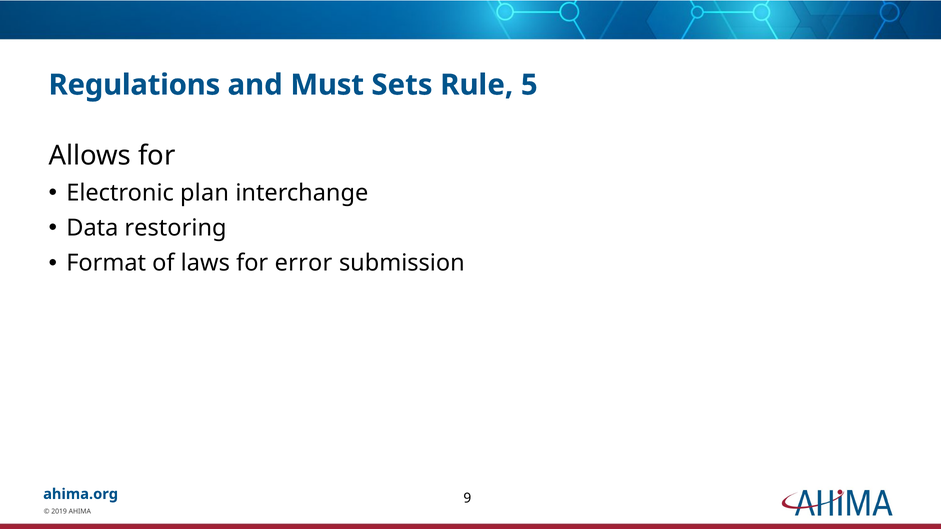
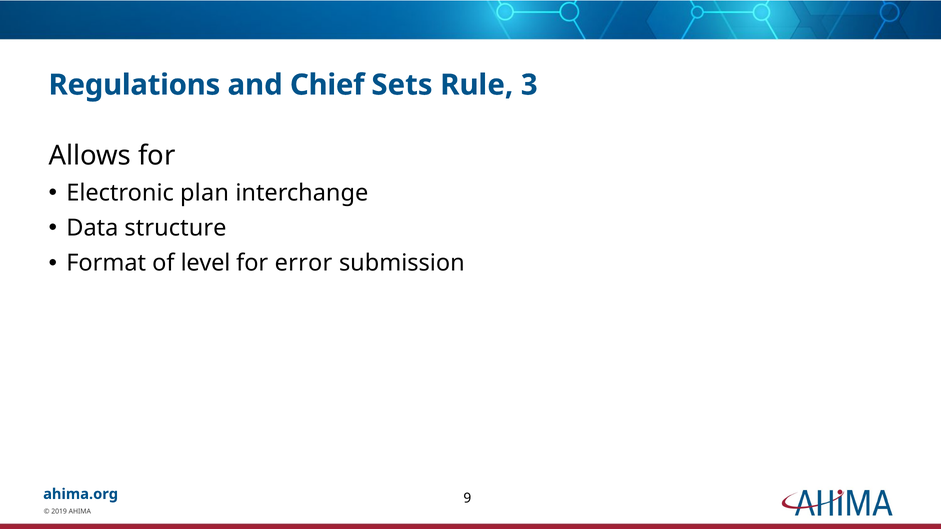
Must: Must -> Chief (327, 85)
5: 5 -> 3 (529, 85)
restoring: restoring -> structure (175, 228)
laws: laws -> level (205, 263)
